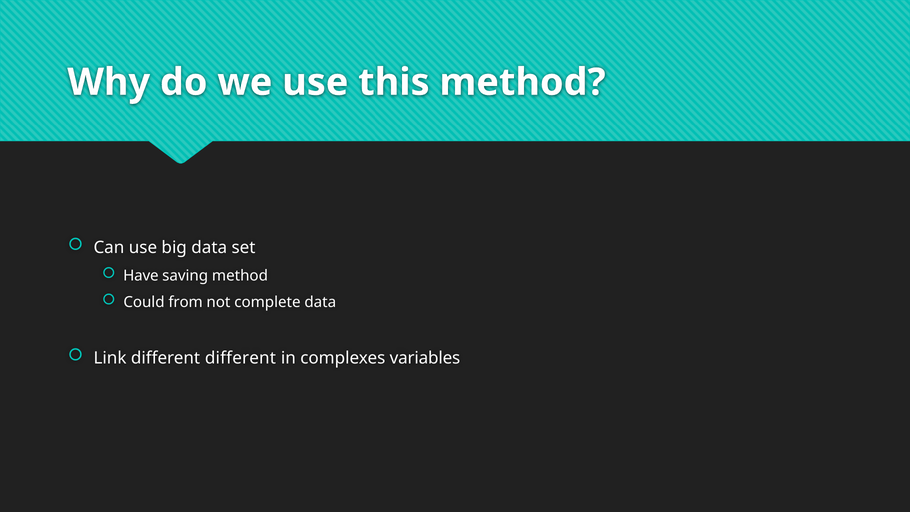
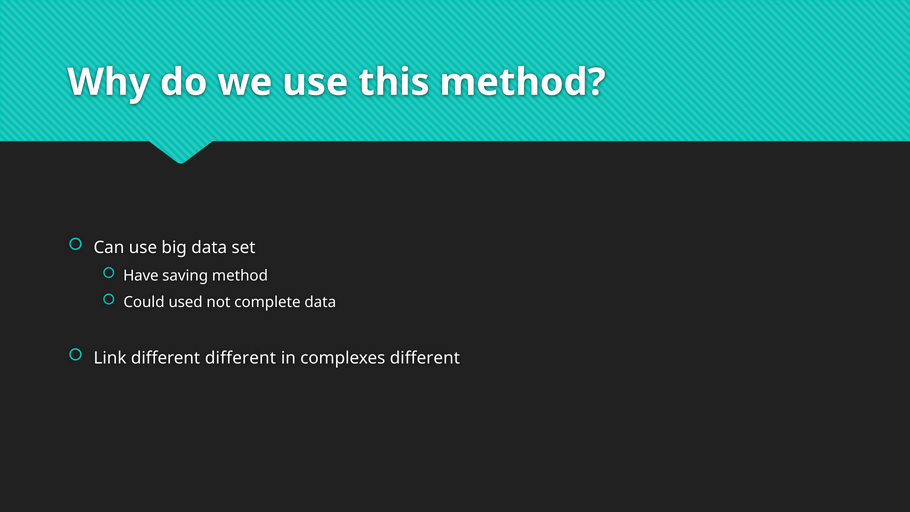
from: from -> used (186, 302)
complexes variables: variables -> different (425, 358)
